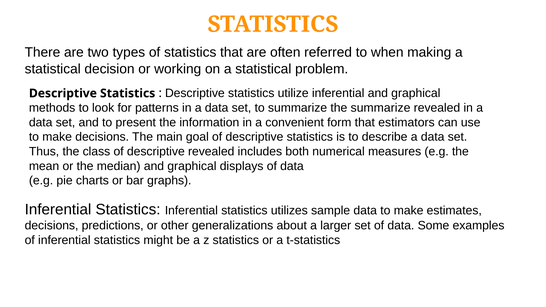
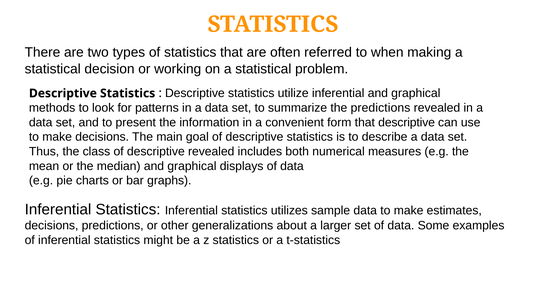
the summarize: summarize -> predictions (381, 108)
that estimators: estimators -> descriptive (407, 122)
